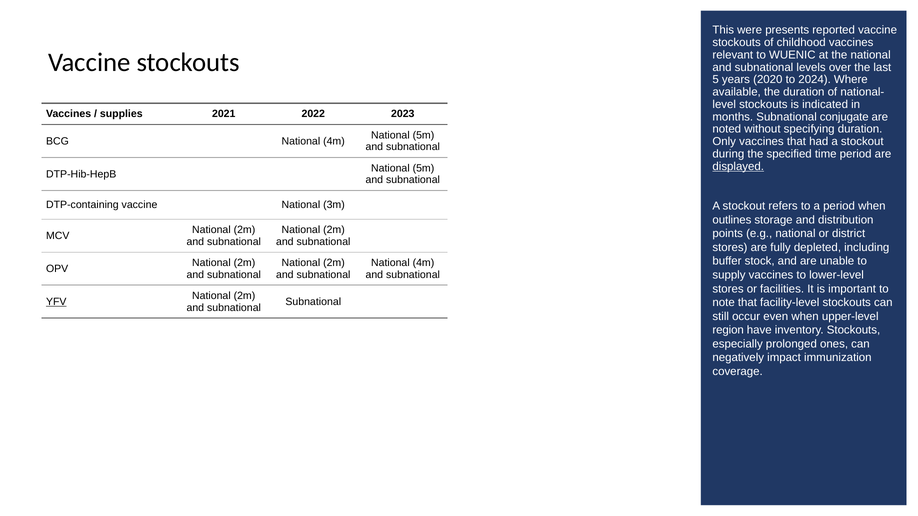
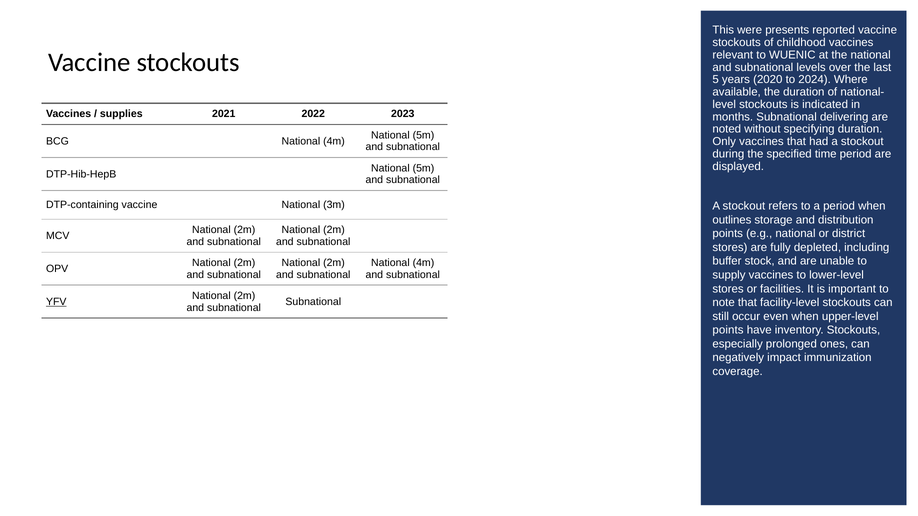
conjugate: conjugate -> delivering (844, 117)
displayed underline: present -> none (738, 166)
region: region -> points (728, 330)
